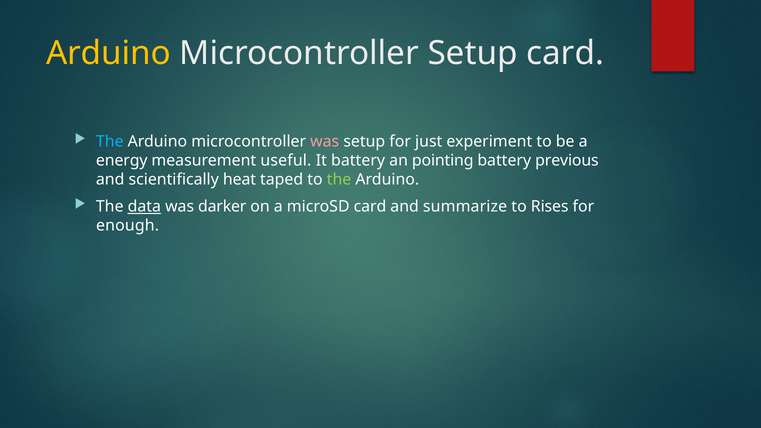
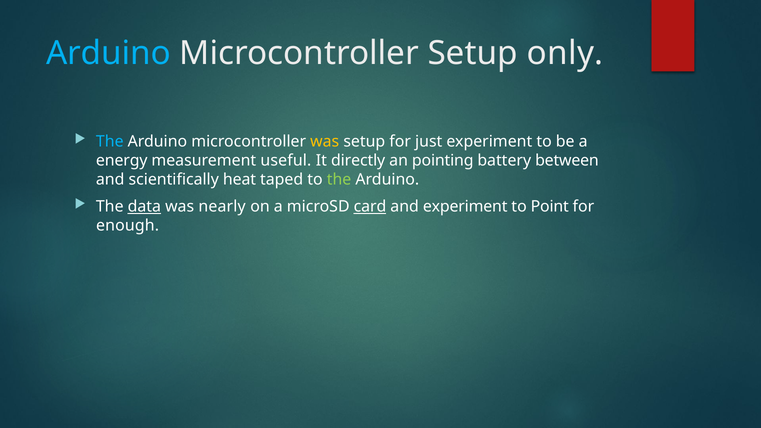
Arduino colour: yellow -> light blue (108, 53)
Setup card: card -> only (565, 53)
was colour: pink -> yellow (325, 142)
It battery: battery -> directly (358, 161)
previous: previous -> between (567, 161)
darker: darker -> nearly (222, 207)
card underline: none -> present (370, 207)
and summarize: summarize -> experiment (465, 207)
Rises: Rises -> Point (550, 207)
